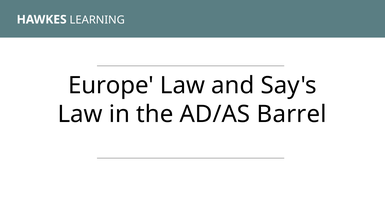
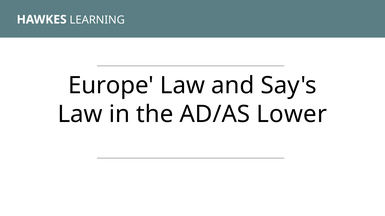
Barrel: Barrel -> Lower (292, 115)
